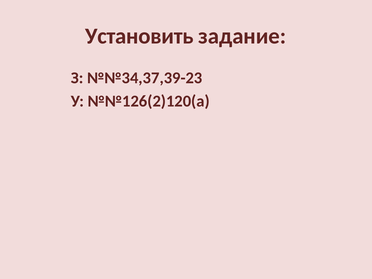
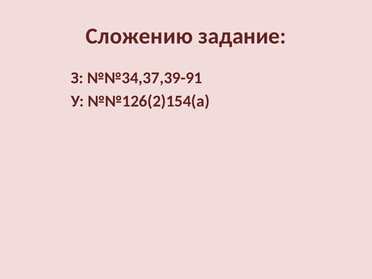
Установить: Установить -> Сложению (139, 36)
№№34,37,39-23: №№34,37,39-23 -> №№34,37,39-91 (145, 78)
№№126(2)120(а: №№126(2)120(а -> №№126(2)154(а (149, 101)
